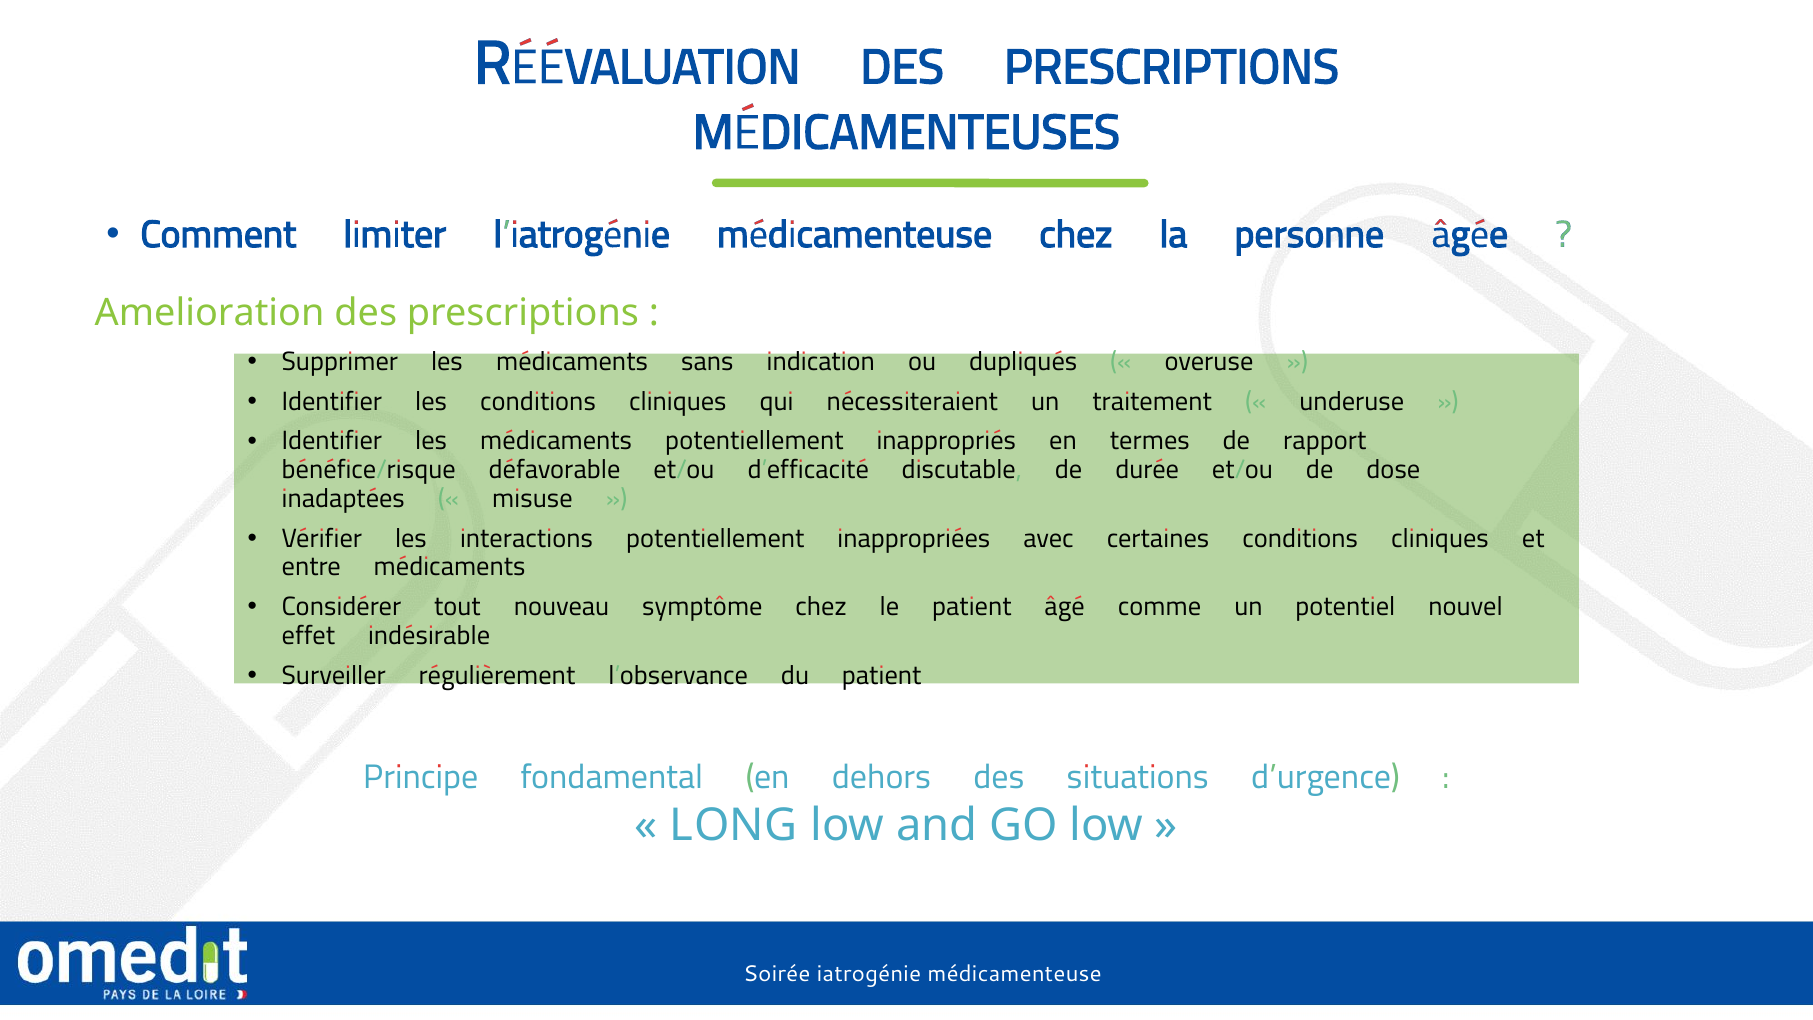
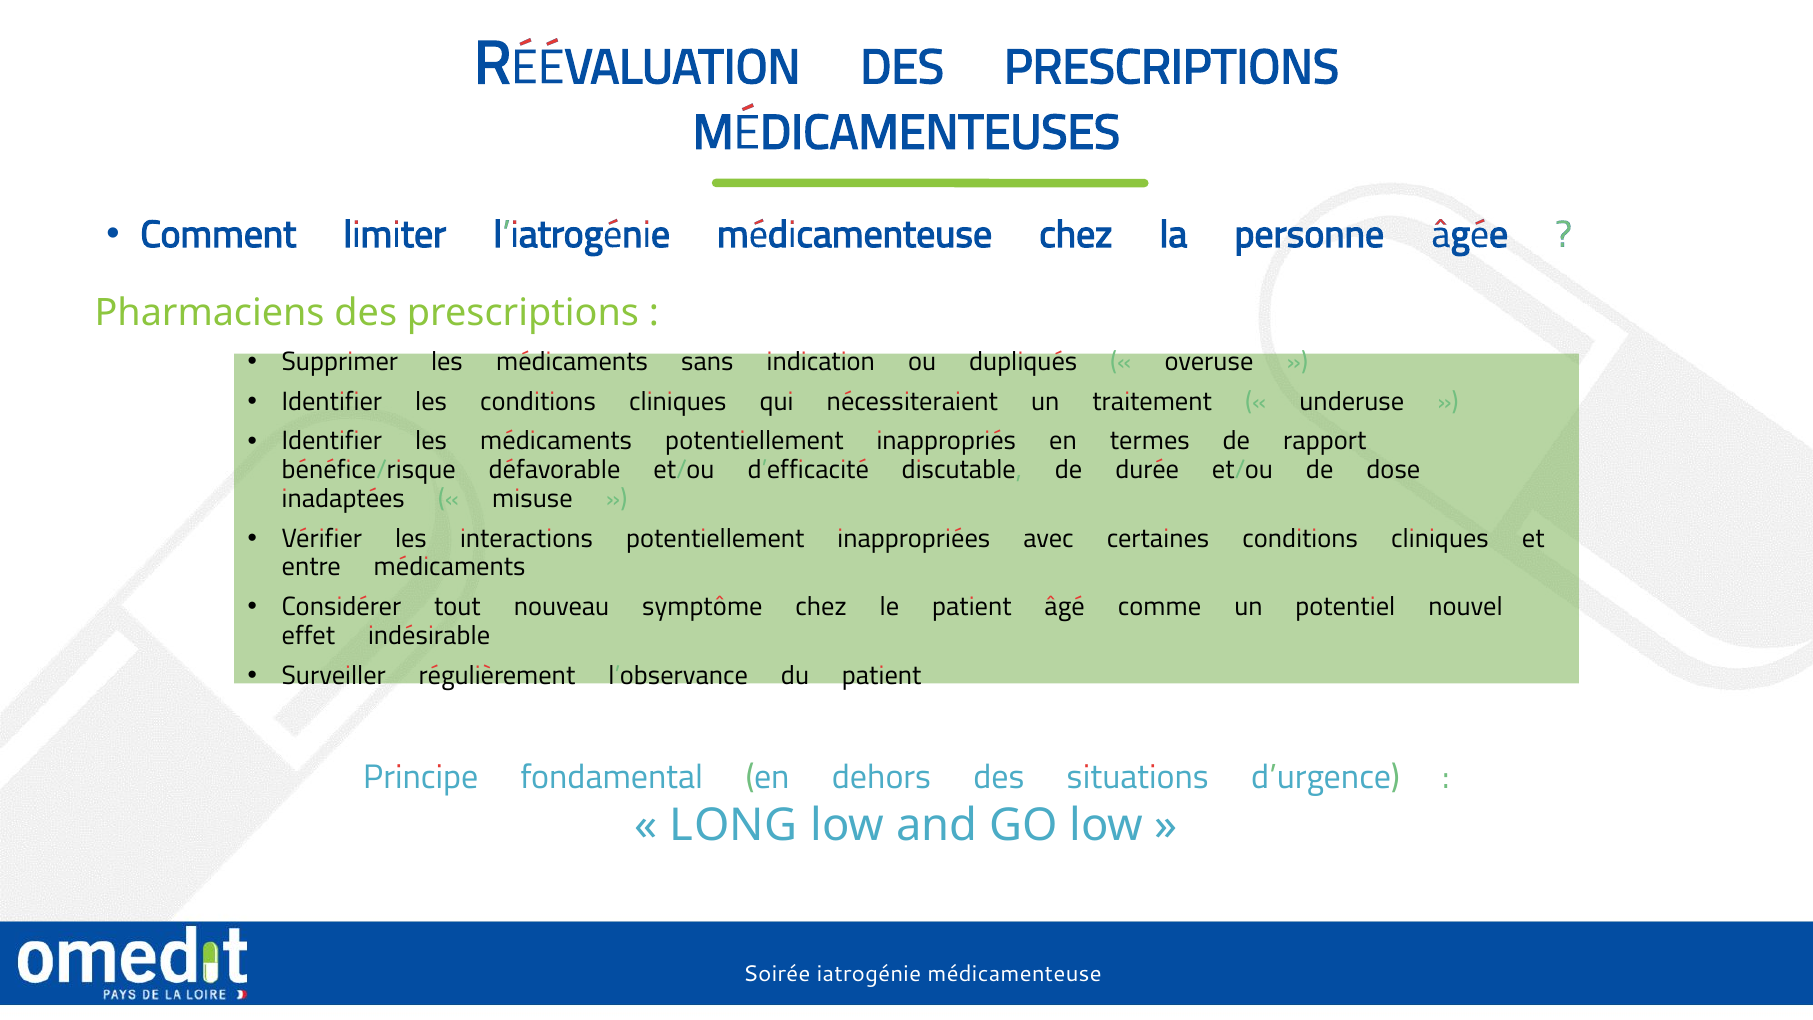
Amelioration: Amelioration -> Pharmaciens (210, 313)
